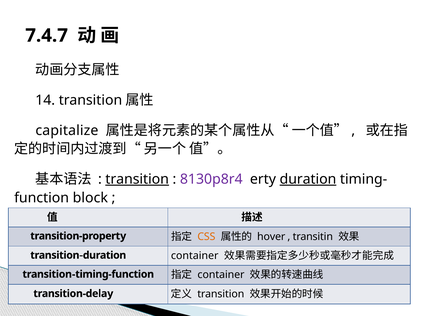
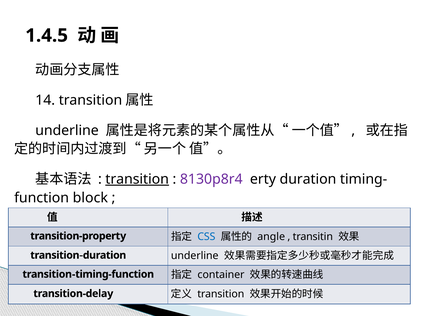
7.4.7: 7.4.7 -> 1.4.5 (47, 36)
capitalize: capitalize -> underline (67, 131)
duration underline: present -> none (308, 179)
CSS colour: orange -> blue (206, 237)
hover: hover -> angle (271, 237)
transition-duration container: container -> underline (195, 256)
